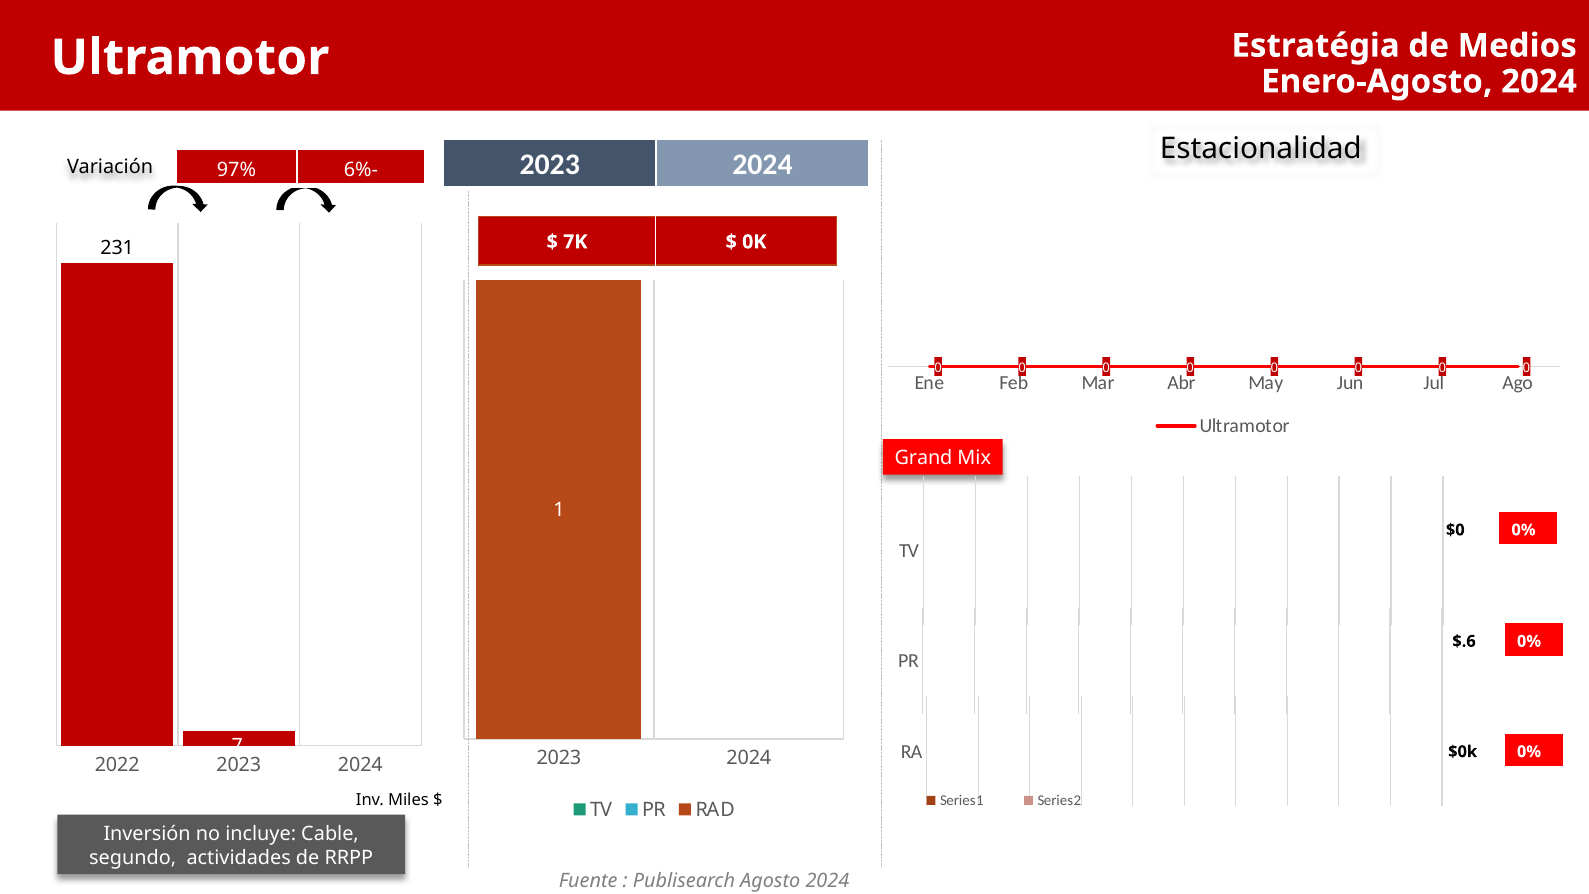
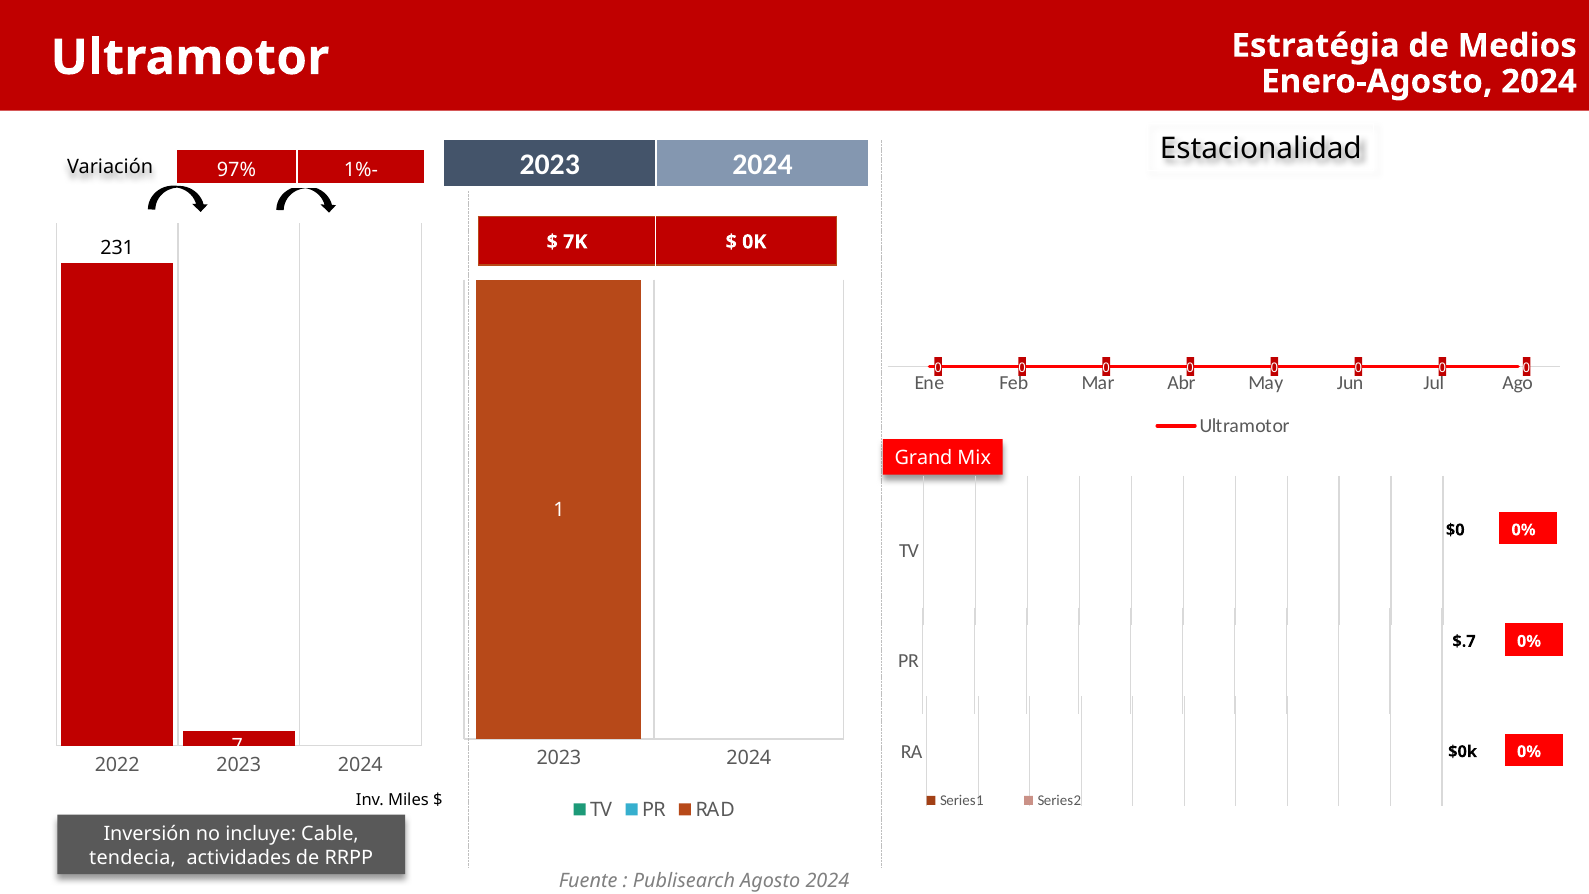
6%-: 6%- -> 1%- (361, 170)
$.6: $.6 -> $.7 (1464, 641)
segundo: segundo -> tendecia (133, 858)
